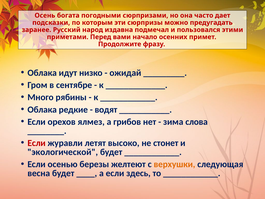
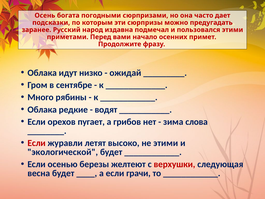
ялмез: ялмез -> пугает (91, 122)
не стонет: стонет -> этими (166, 143)
верхушки colour: orange -> red (174, 164)
здесь: здесь -> грачи (138, 173)
